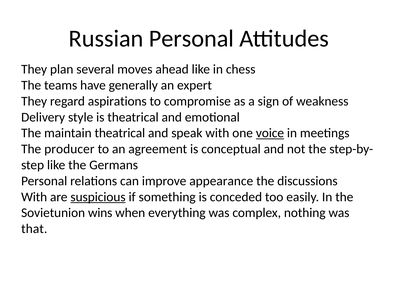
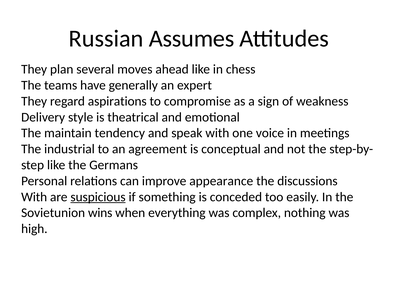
Russian Personal: Personal -> Assumes (192, 39)
maintain theatrical: theatrical -> tendency (120, 133)
voice underline: present -> none (270, 133)
producer: producer -> industrial (69, 149)
that: that -> high (34, 228)
